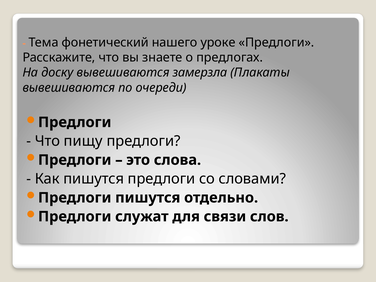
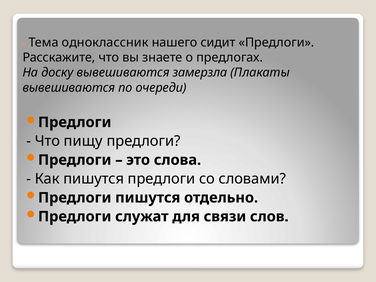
фонетический: фонетический -> одноклассник (105, 43)
уроке: уроке -> сидит (218, 43)
